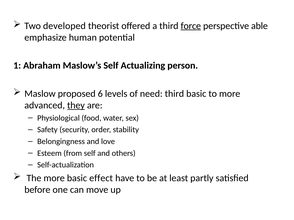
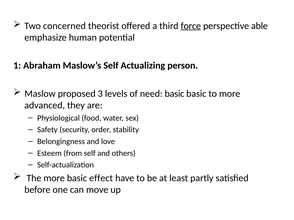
developed: developed -> concerned (64, 26)
6: 6 -> 3 (100, 94)
need third: third -> basic (174, 94)
they underline: present -> none (76, 106)
